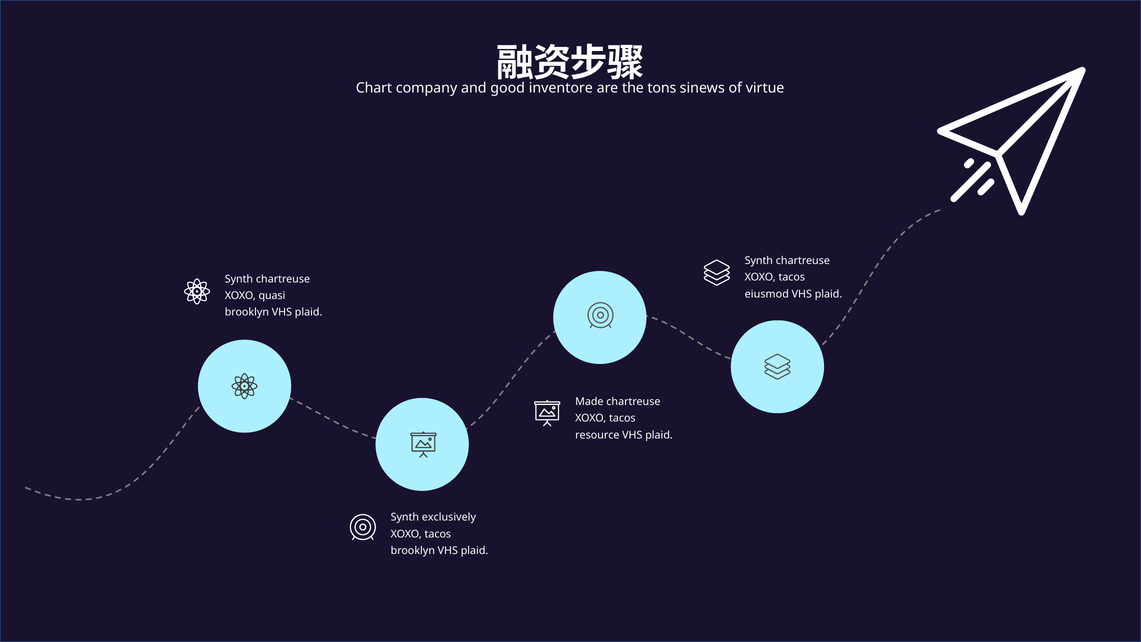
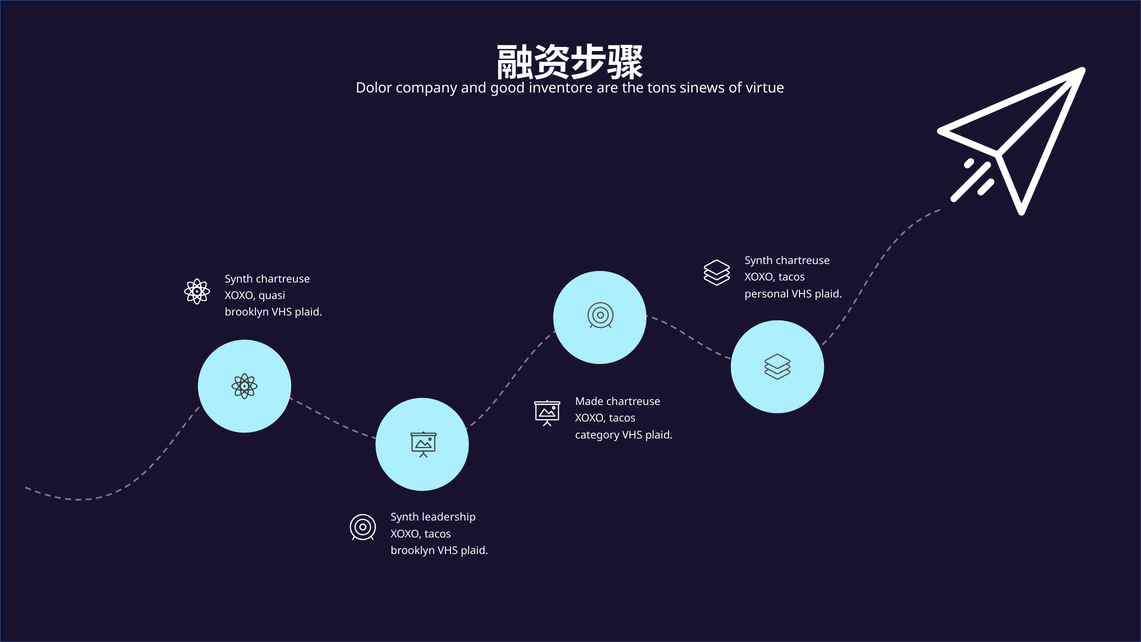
Chart: Chart -> Dolor (374, 88)
eiusmod: eiusmod -> personal (767, 294)
resource: resource -> category (597, 435)
exclusively: exclusively -> leadership (449, 517)
